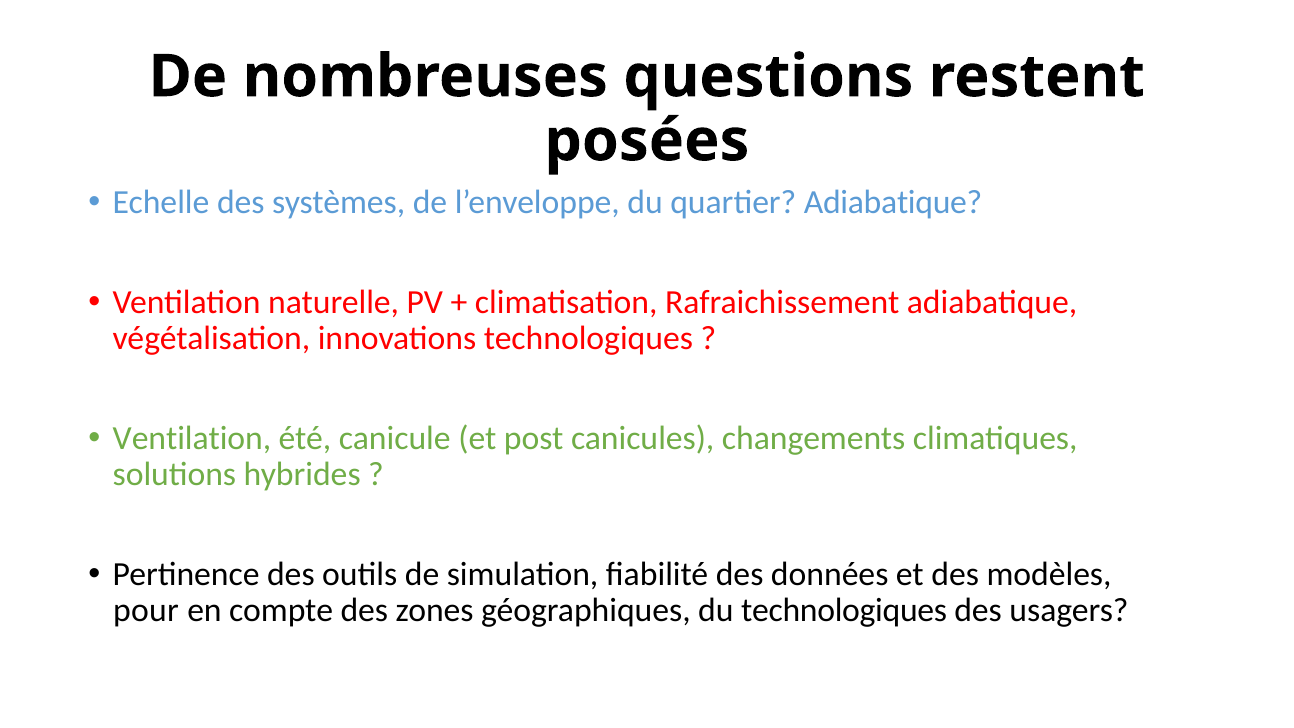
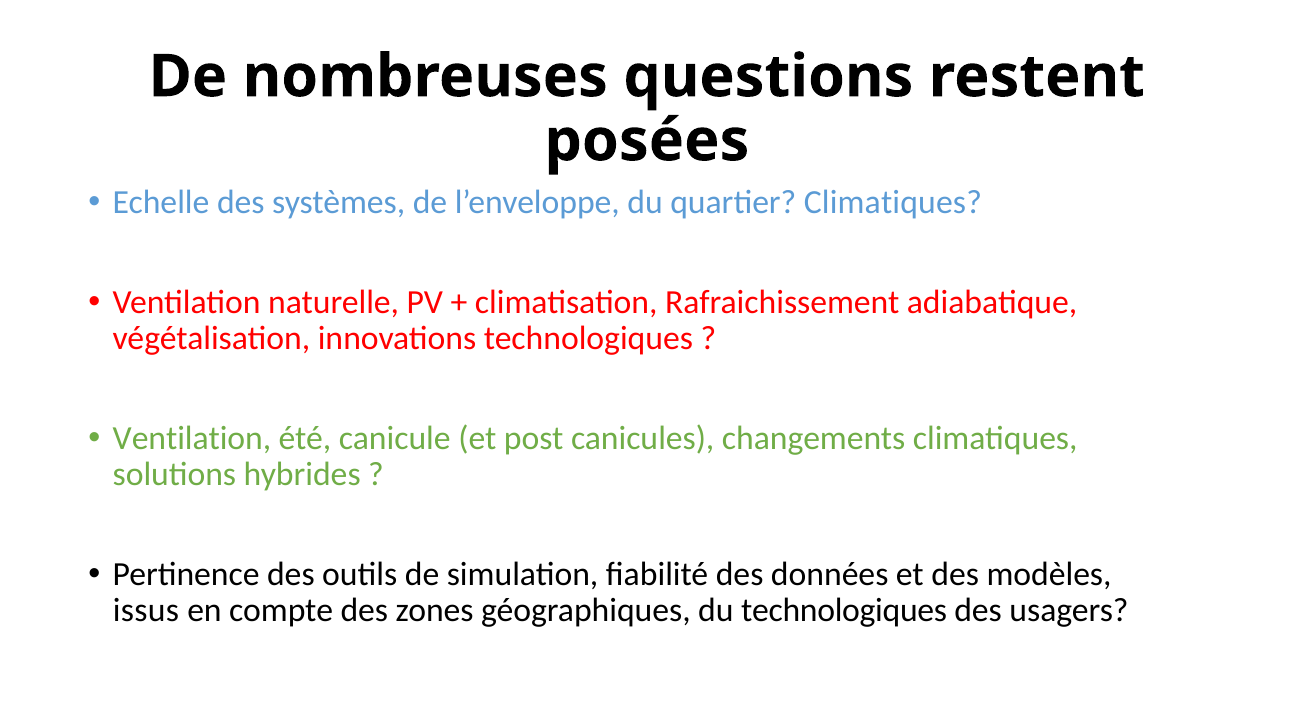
quartier Adiabatique: Adiabatique -> Climatiques (893, 202)
pour: pour -> issus (146, 611)
